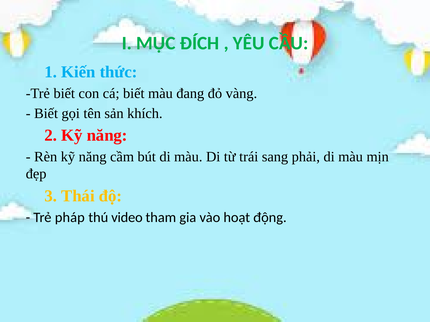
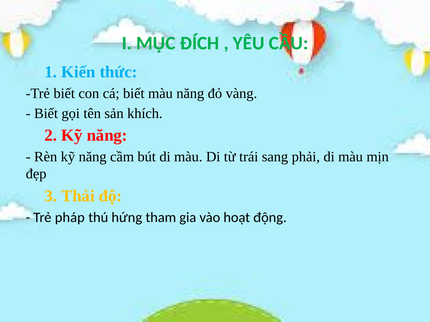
màu đang: đang -> năng (190, 93)
video: video -> hứng (127, 218)
